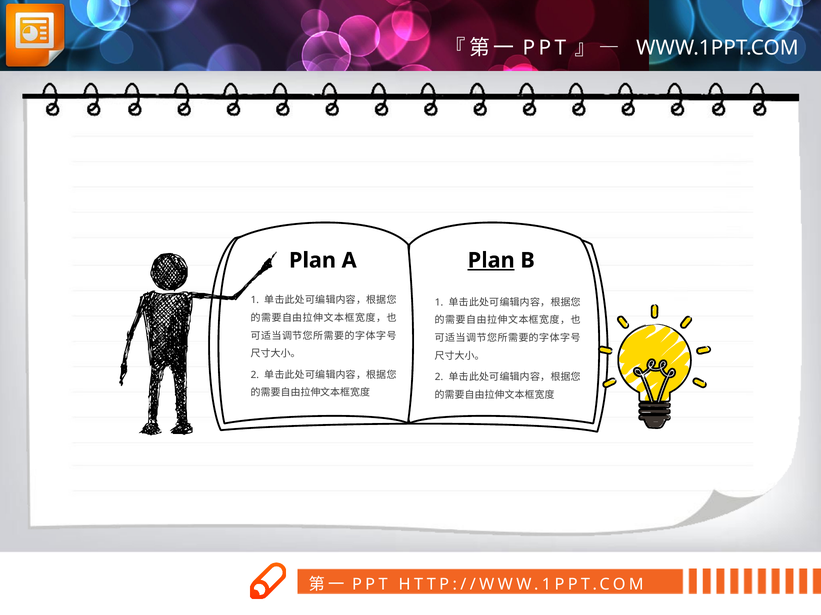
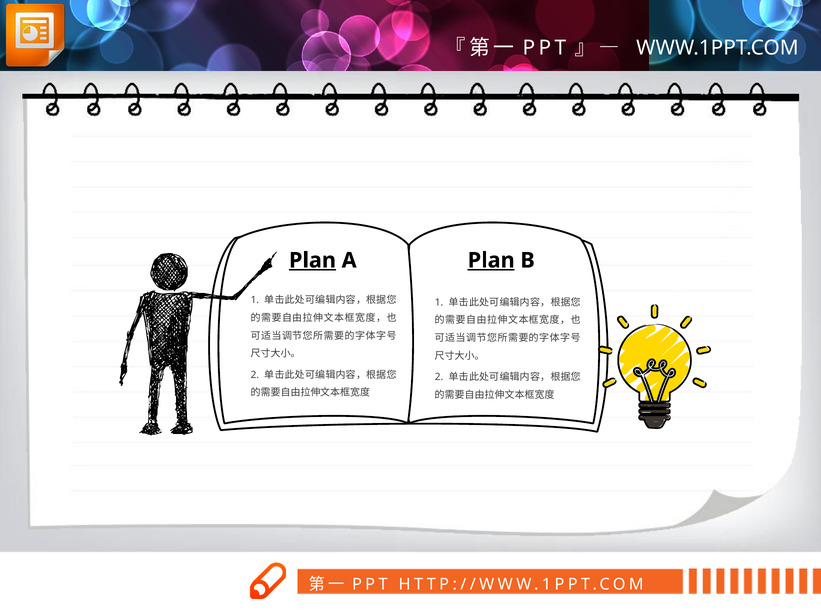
Plan underline: none -> present (312, 261)
